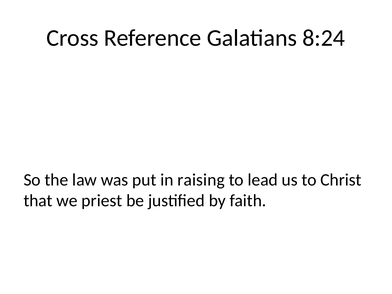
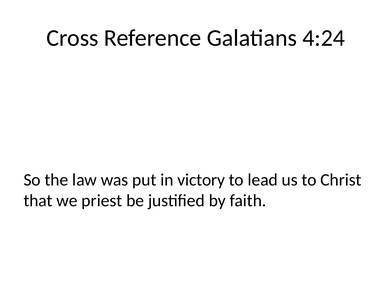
8:24: 8:24 -> 4:24 (324, 38)
raising: raising -> victory (201, 180)
